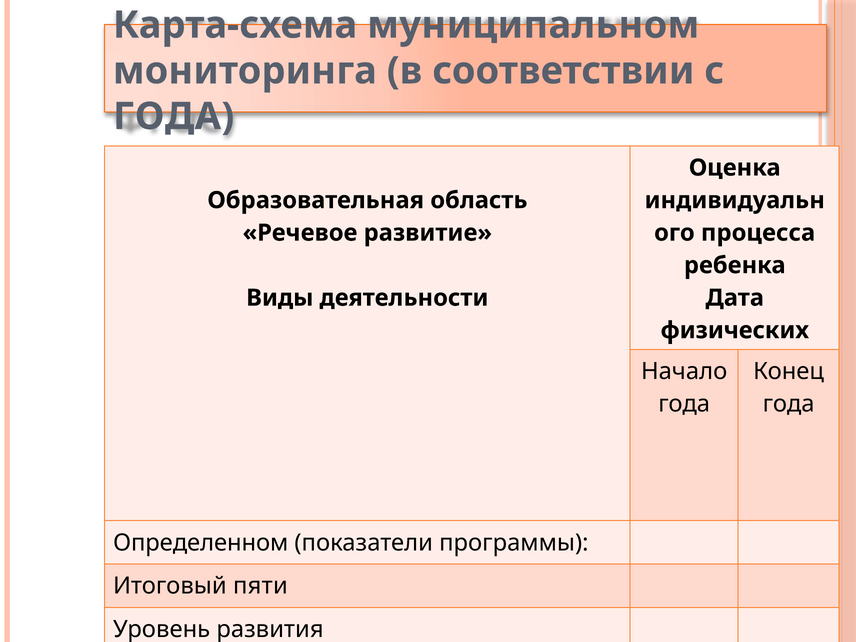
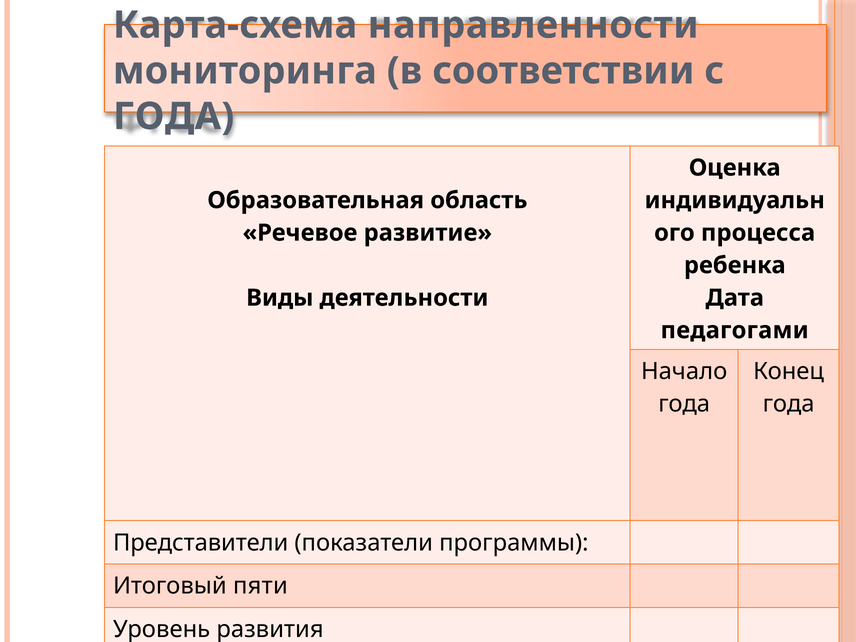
муниципальном: муниципальном -> направленности (533, 25)
физических: физических -> педагогами (735, 330)
Определенном: Определенном -> Представители (201, 543)
